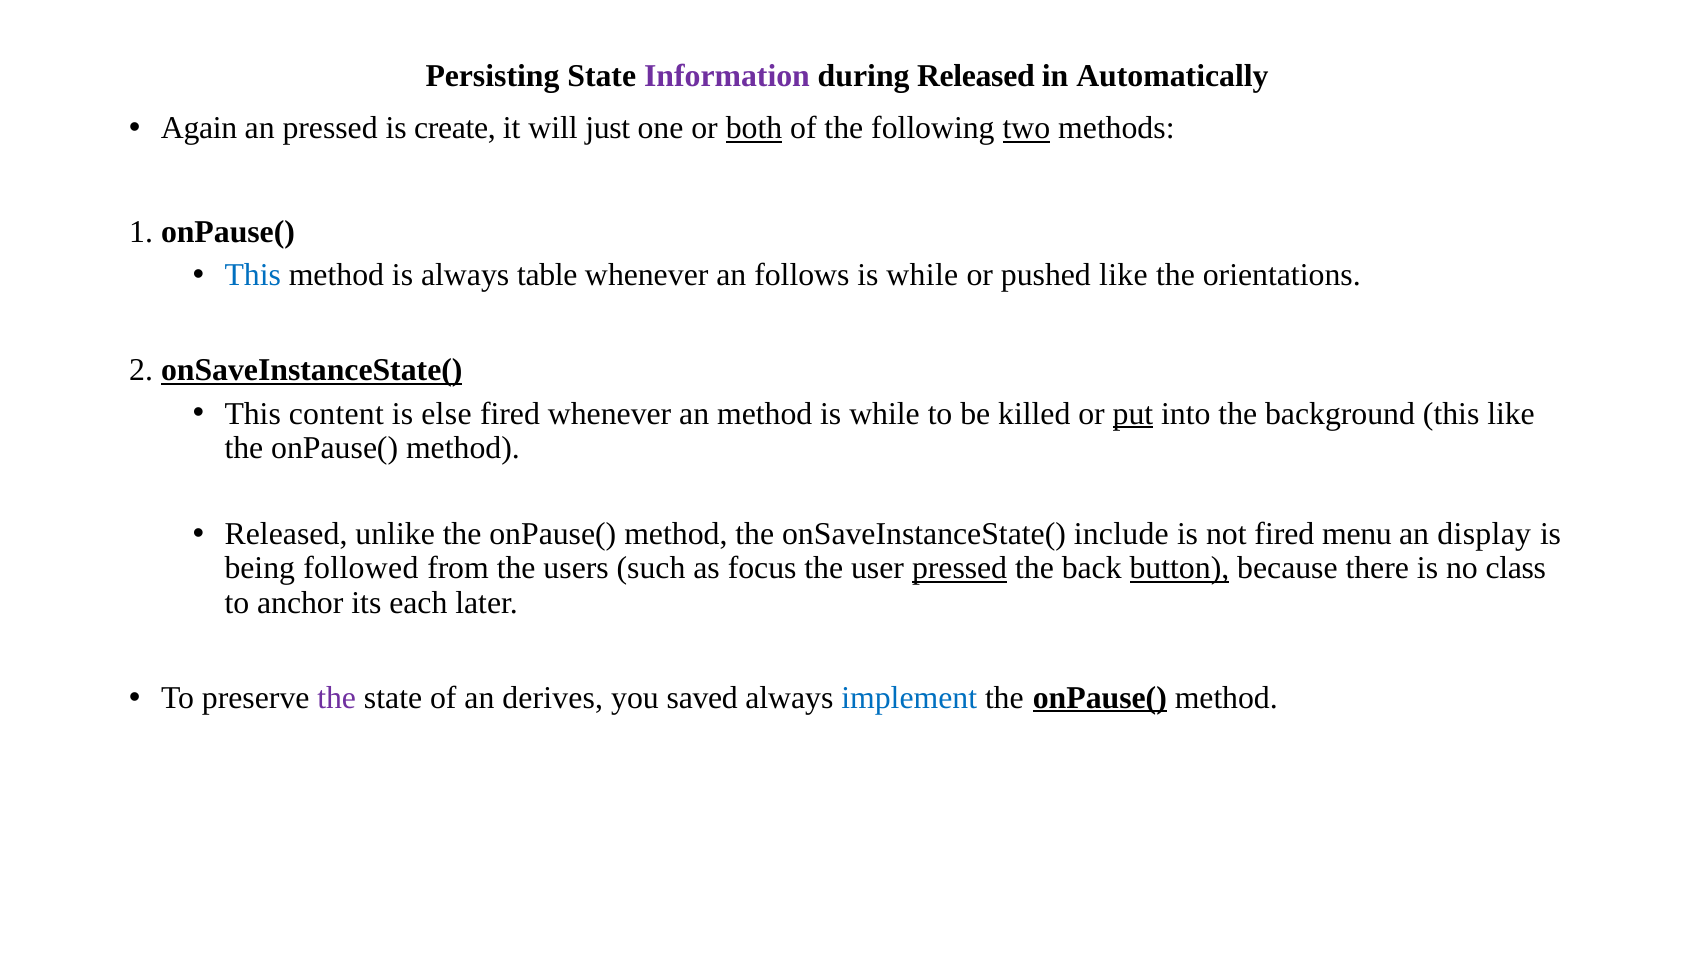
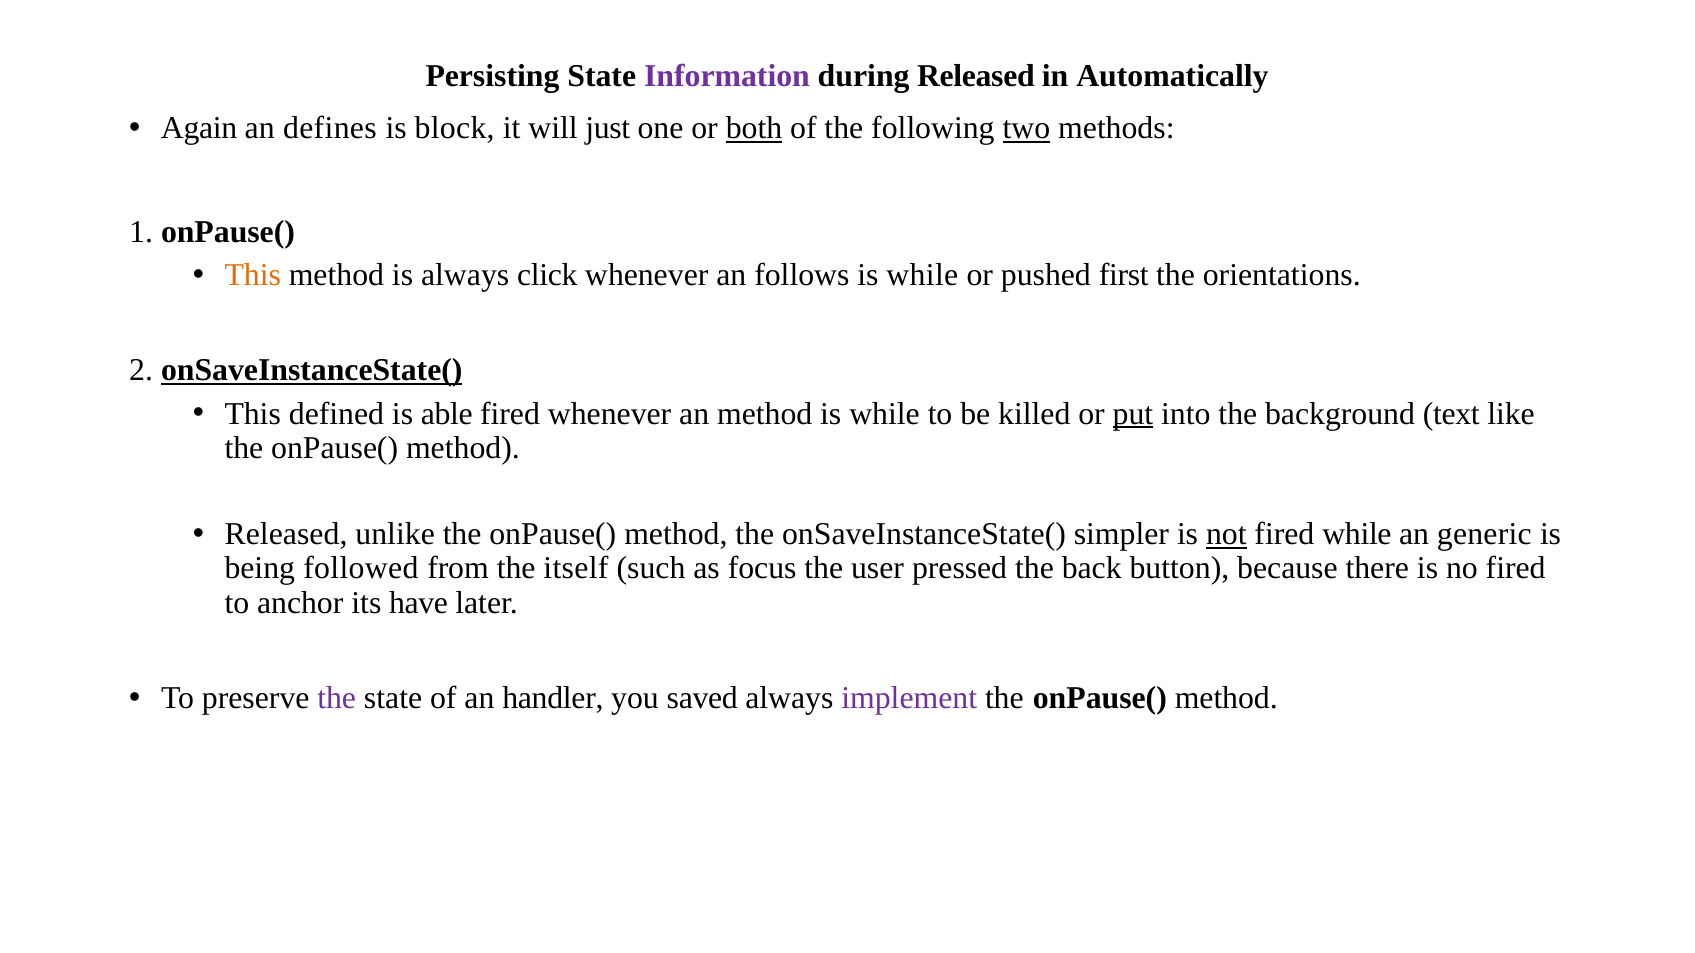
an pressed: pressed -> defines (330, 128)
create: create -> block (455, 128)
This colour: blue -> orange (253, 276)
table: table -> click (547, 276)
pushed like: like -> first (1124, 276)
content: content -> defined (337, 414)
else: else -> able (447, 414)
background this: this -> text (1451, 414)
include: include -> simpler (1121, 534)
not underline: none -> present (1226, 534)
fired menu: menu -> while (1357, 534)
display: display -> generic (1484, 534)
users: users -> itself (576, 569)
pressed underline: present -> none (960, 569)
button underline: present -> none (1179, 569)
no class: class -> fired (1516, 569)
each: each -> have (419, 603)
derives: derives -> handler (553, 698)
implement colour: blue -> purple (909, 698)
onPause( underline: present -> none (1100, 698)
